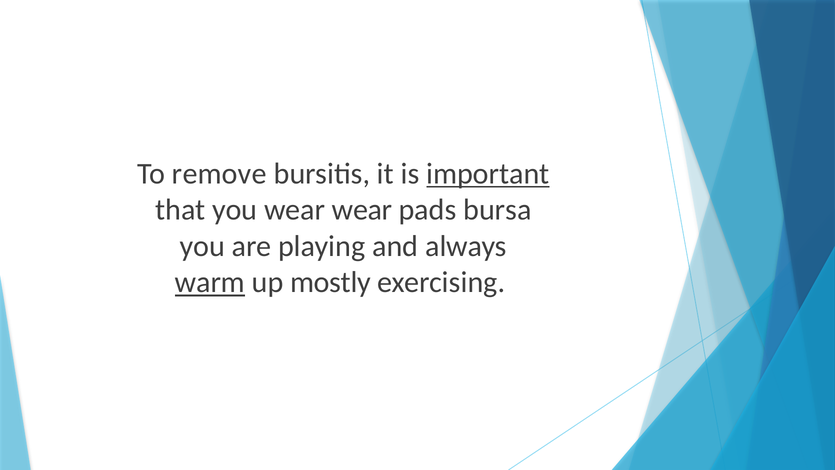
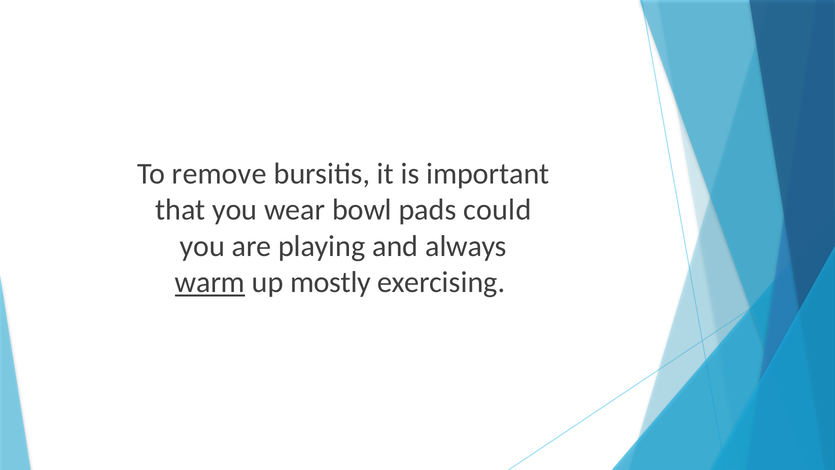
important underline: present -> none (488, 174)
wear wear: wear -> bowl (362, 210)
bursa: bursa -> could (497, 210)
